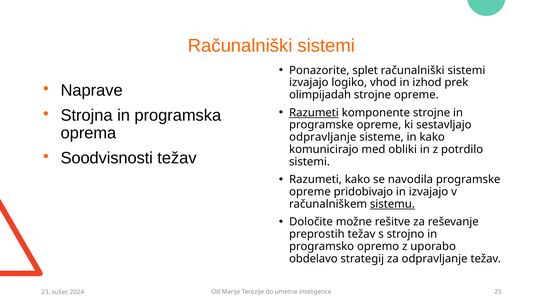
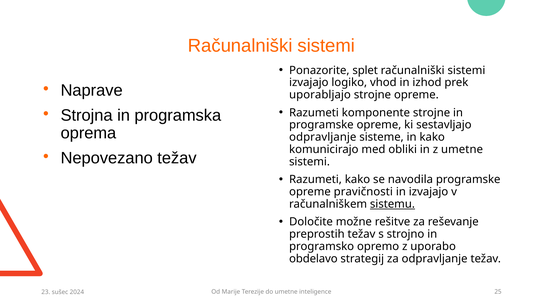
olimpijadah: olimpijadah -> uporabljajo (320, 95)
Razumeti underline: present -> none (314, 112)
z potrdilo: potrdilo -> umetne (462, 149)
Soodvisnosti: Soodvisnosti -> Nepovezano (107, 158)
pridobivajo: pridobivajo -> pravičnosti (363, 191)
